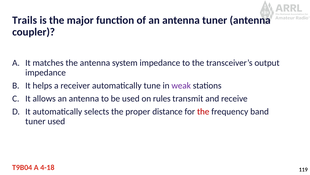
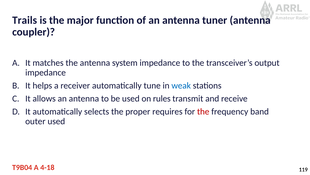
weak colour: purple -> blue (181, 85)
distance: distance -> requires (167, 111)
tuner: tuner -> outer (35, 121)
